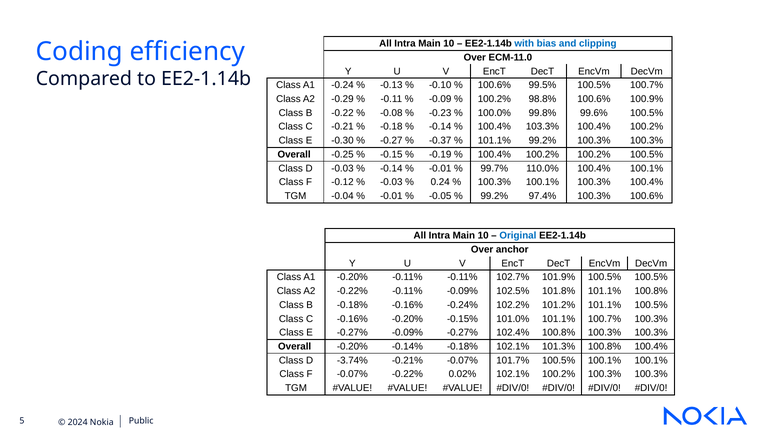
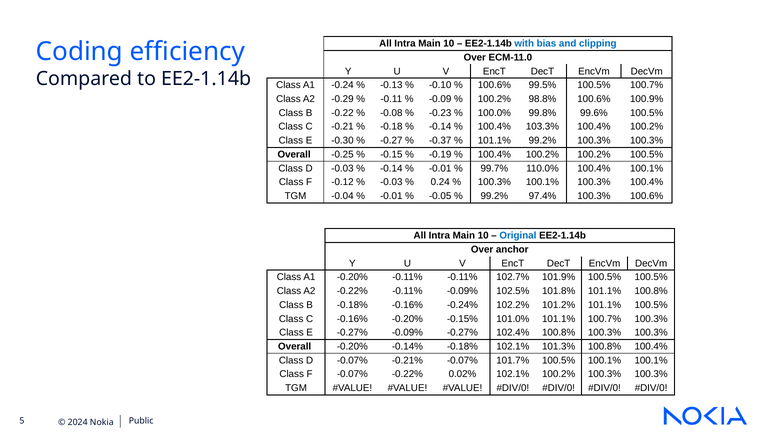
D -3.74%: -3.74% -> -0.07% (352, 360)
